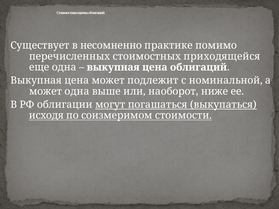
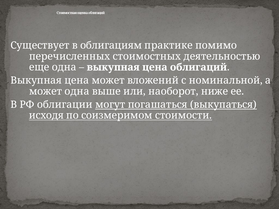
несомненно: несомненно -> облигациям (111, 45)
приходящейся: приходящейся -> деятельностью (222, 56)
подлежит: подлежит -> вложений (153, 81)
